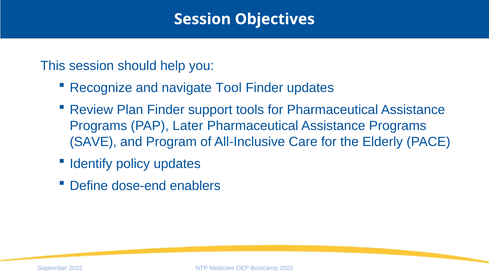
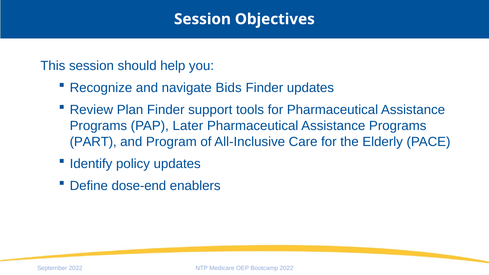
Tool: Tool -> Bids (229, 88)
SAVE: SAVE -> PART (93, 142)
